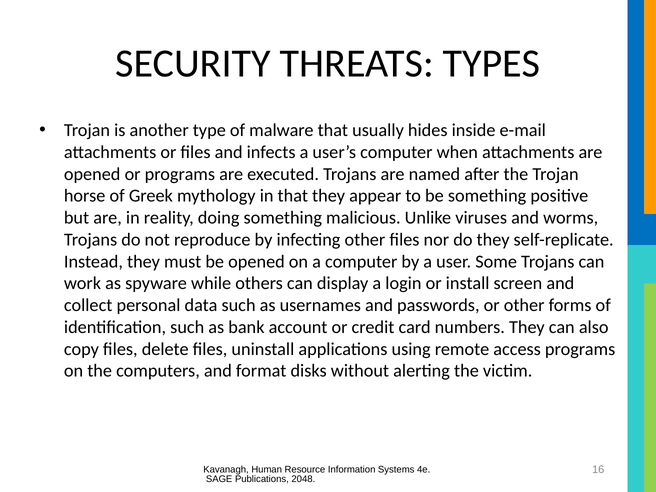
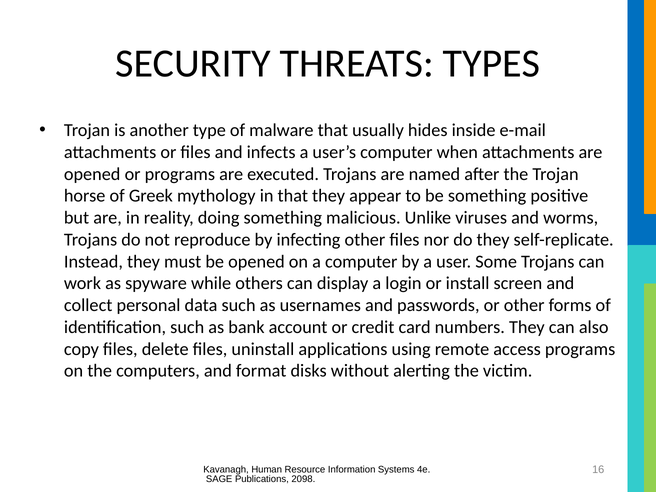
2048: 2048 -> 2098 (303, 479)
